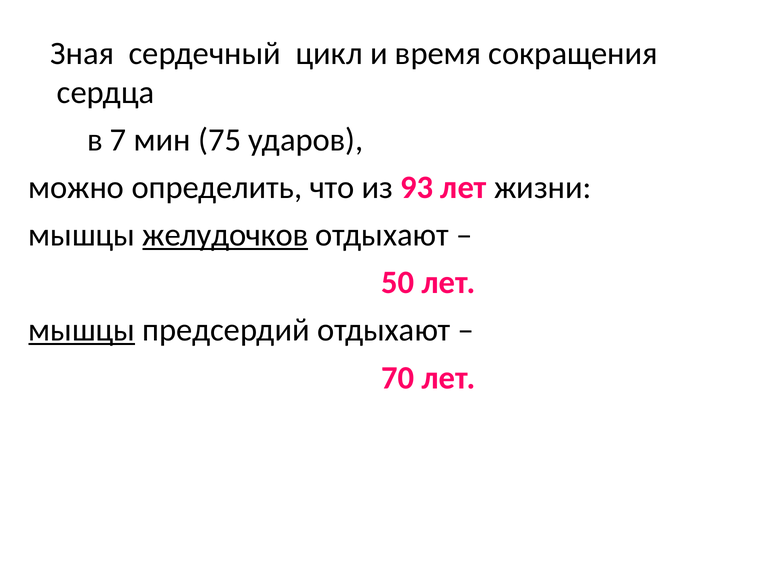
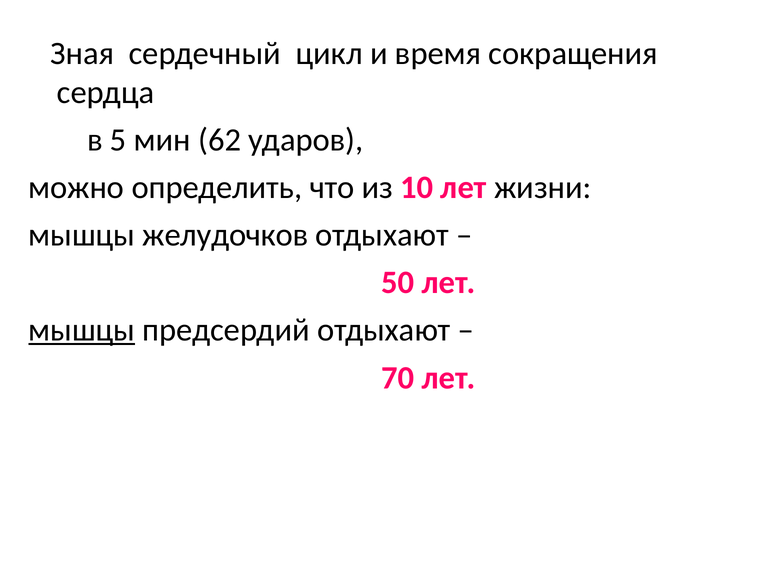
7: 7 -> 5 (118, 140)
75: 75 -> 62 (220, 140)
93: 93 -> 10 (417, 187)
желудочков underline: present -> none (225, 235)
